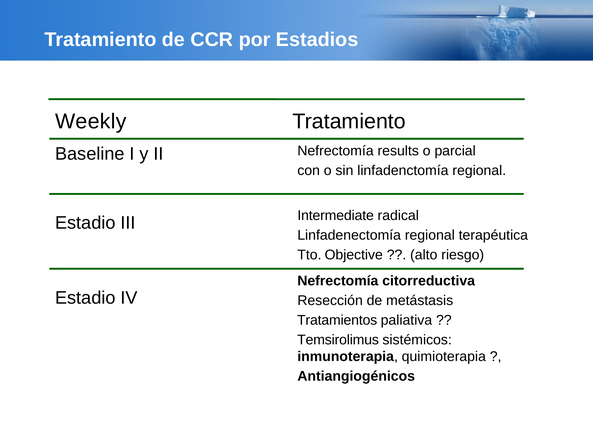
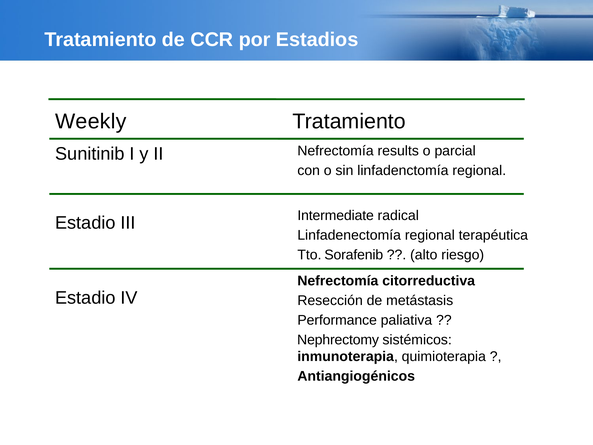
Baseline: Baseline -> Sunitinib (90, 154)
Objective: Objective -> Sorafenib (354, 255)
Tratamientos: Tratamientos -> Performance (337, 320)
Temsirolimus: Temsirolimus -> Nephrectomy (338, 340)
